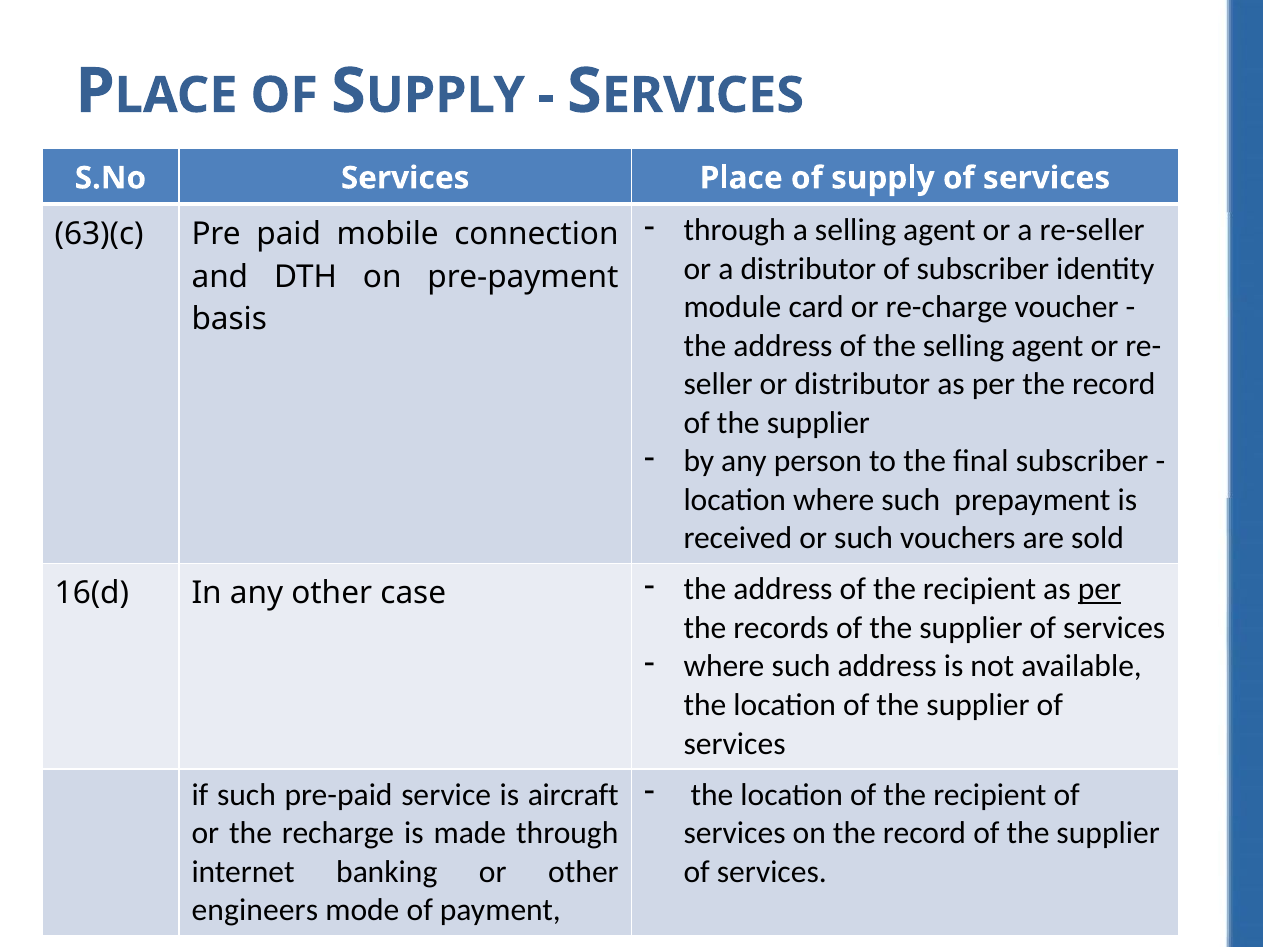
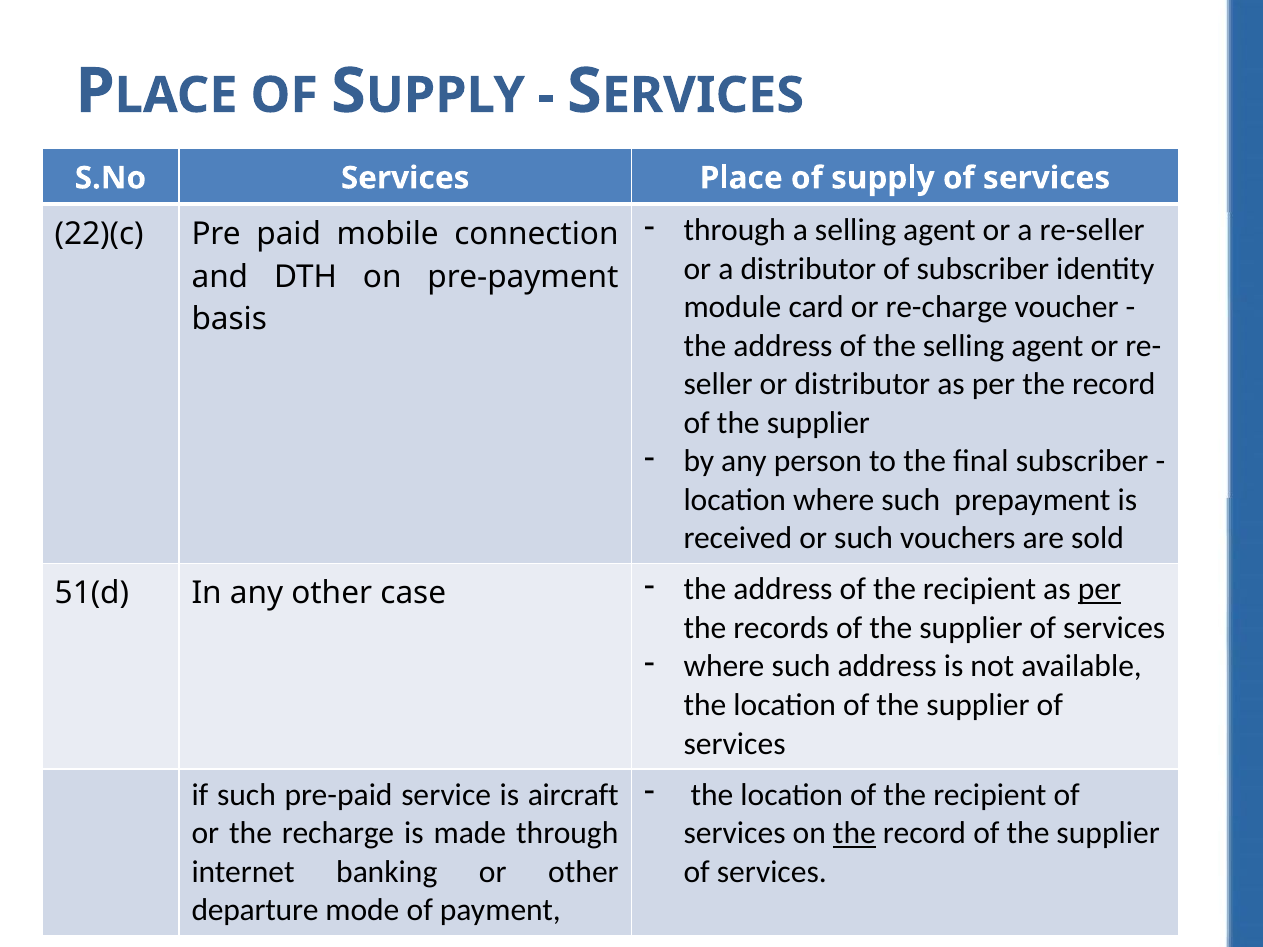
63)(c: 63)(c -> 22)(c (99, 234)
16(d: 16(d -> 51(d (92, 593)
the underline: none -> present (854, 834)
engineers: engineers -> departure (255, 911)
